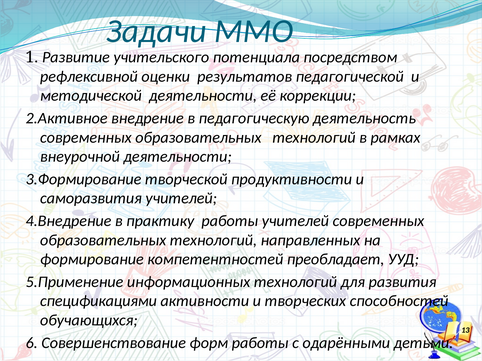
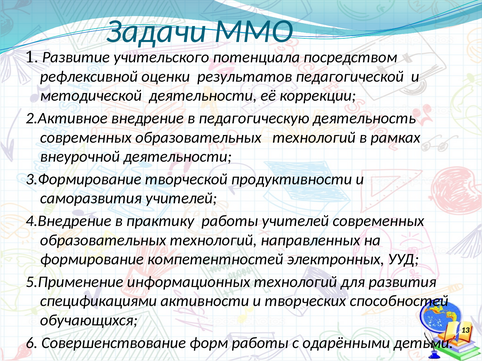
преобладает: преобладает -> электронных (336, 260)
